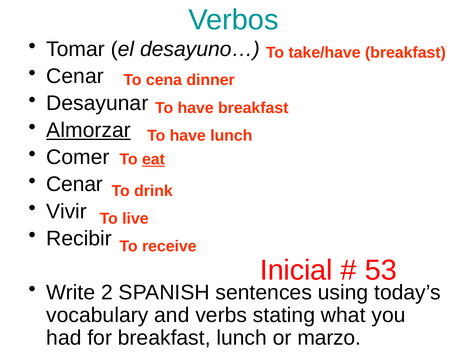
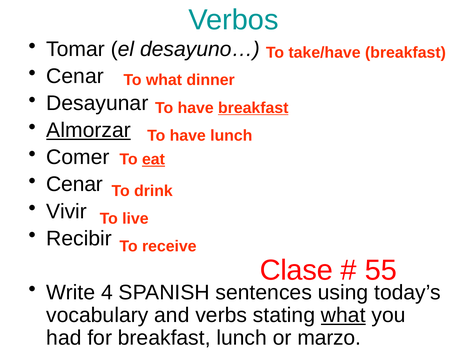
To cena: cena -> what (164, 80)
breakfast underline: none -> present (253, 108)
Inicial: Inicial -> Clase (296, 270)
53: 53 -> 55 (381, 270)
2: 2 -> 4 (107, 293)
what underline: none -> present (343, 315)
